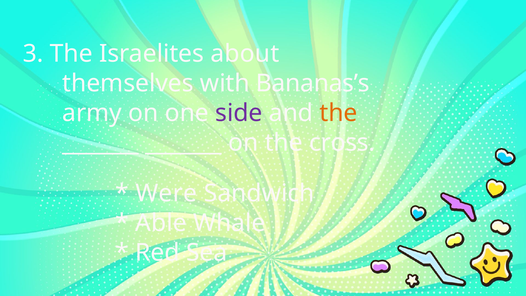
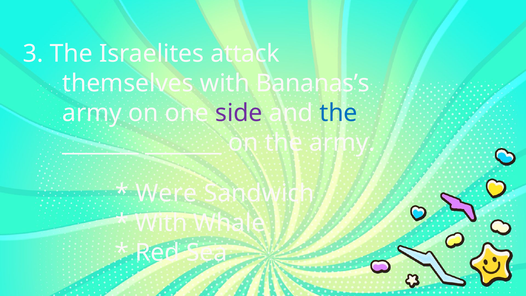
about: about -> attack (245, 54)
the colour: orange -> blue (338, 113)
the cross: cross -> army (342, 143)
Able: Able -> With (161, 223)
